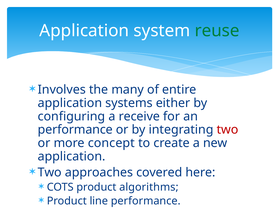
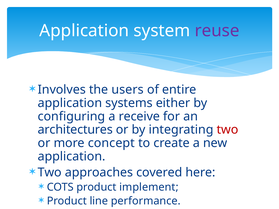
reuse colour: green -> purple (217, 31)
many: many -> users (128, 90)
performance: performance -> architectures (75, 130)
algorithms: algorithms -> implement (149, 187)
